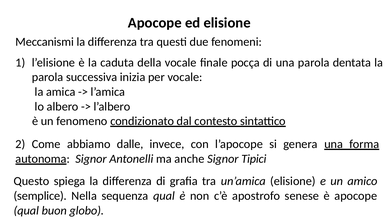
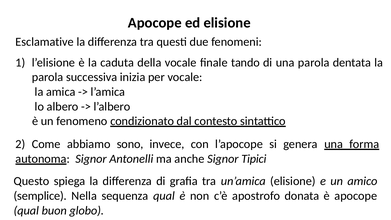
Meccanismi: Meccanismi -> Esclamative (45, 42)
pocça: pocça -> tando (245, 62)
dalle: dalle -> sono (130, 144)
senese: senese -> donata (302, 196)
